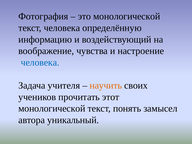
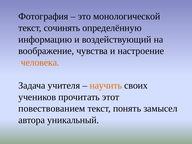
текст человека: человека -> сочинять (62, 28)
человека colour: blue -> orange (40, 62)
монологической: монологической -> повествованием (52, 109)
